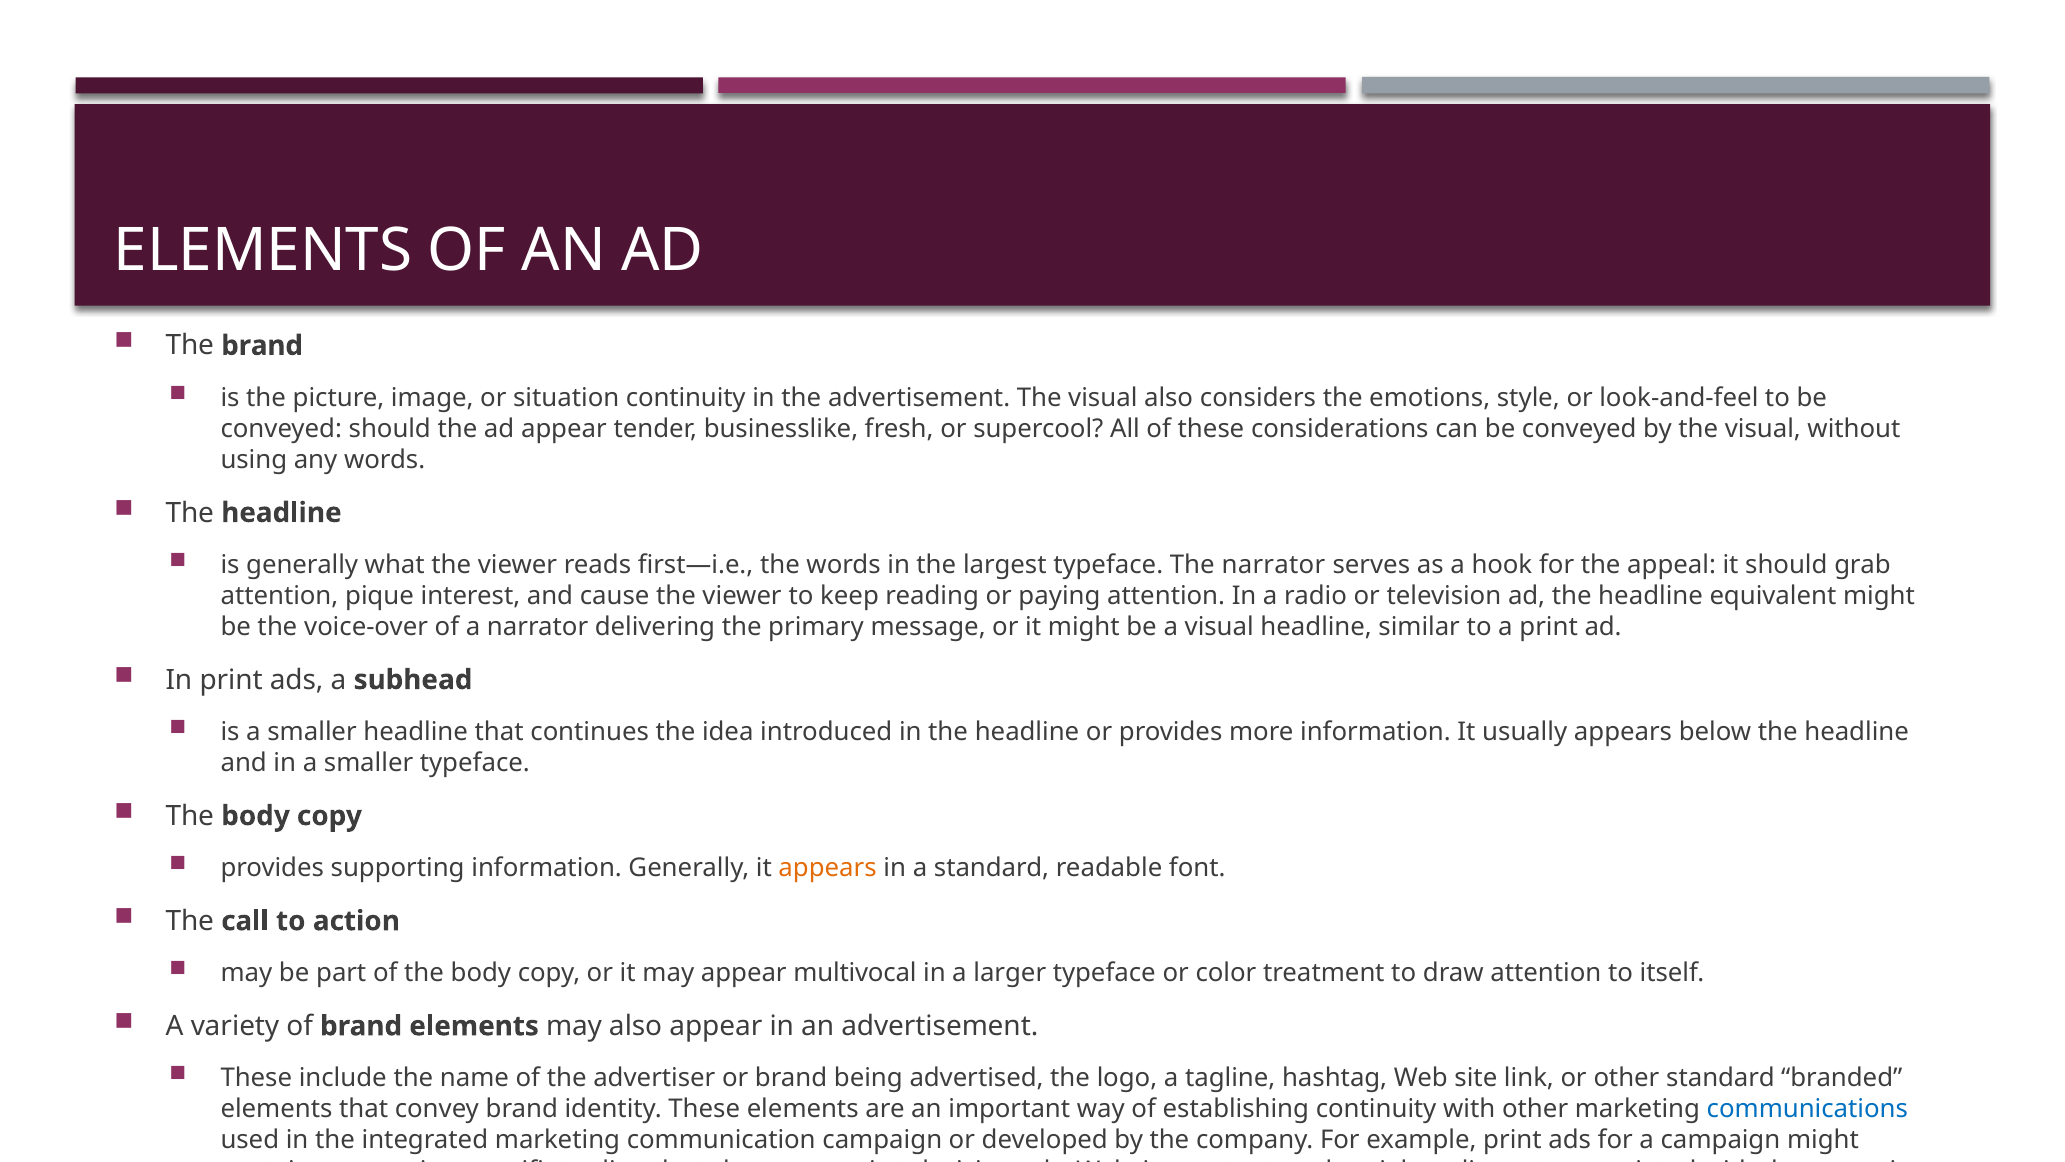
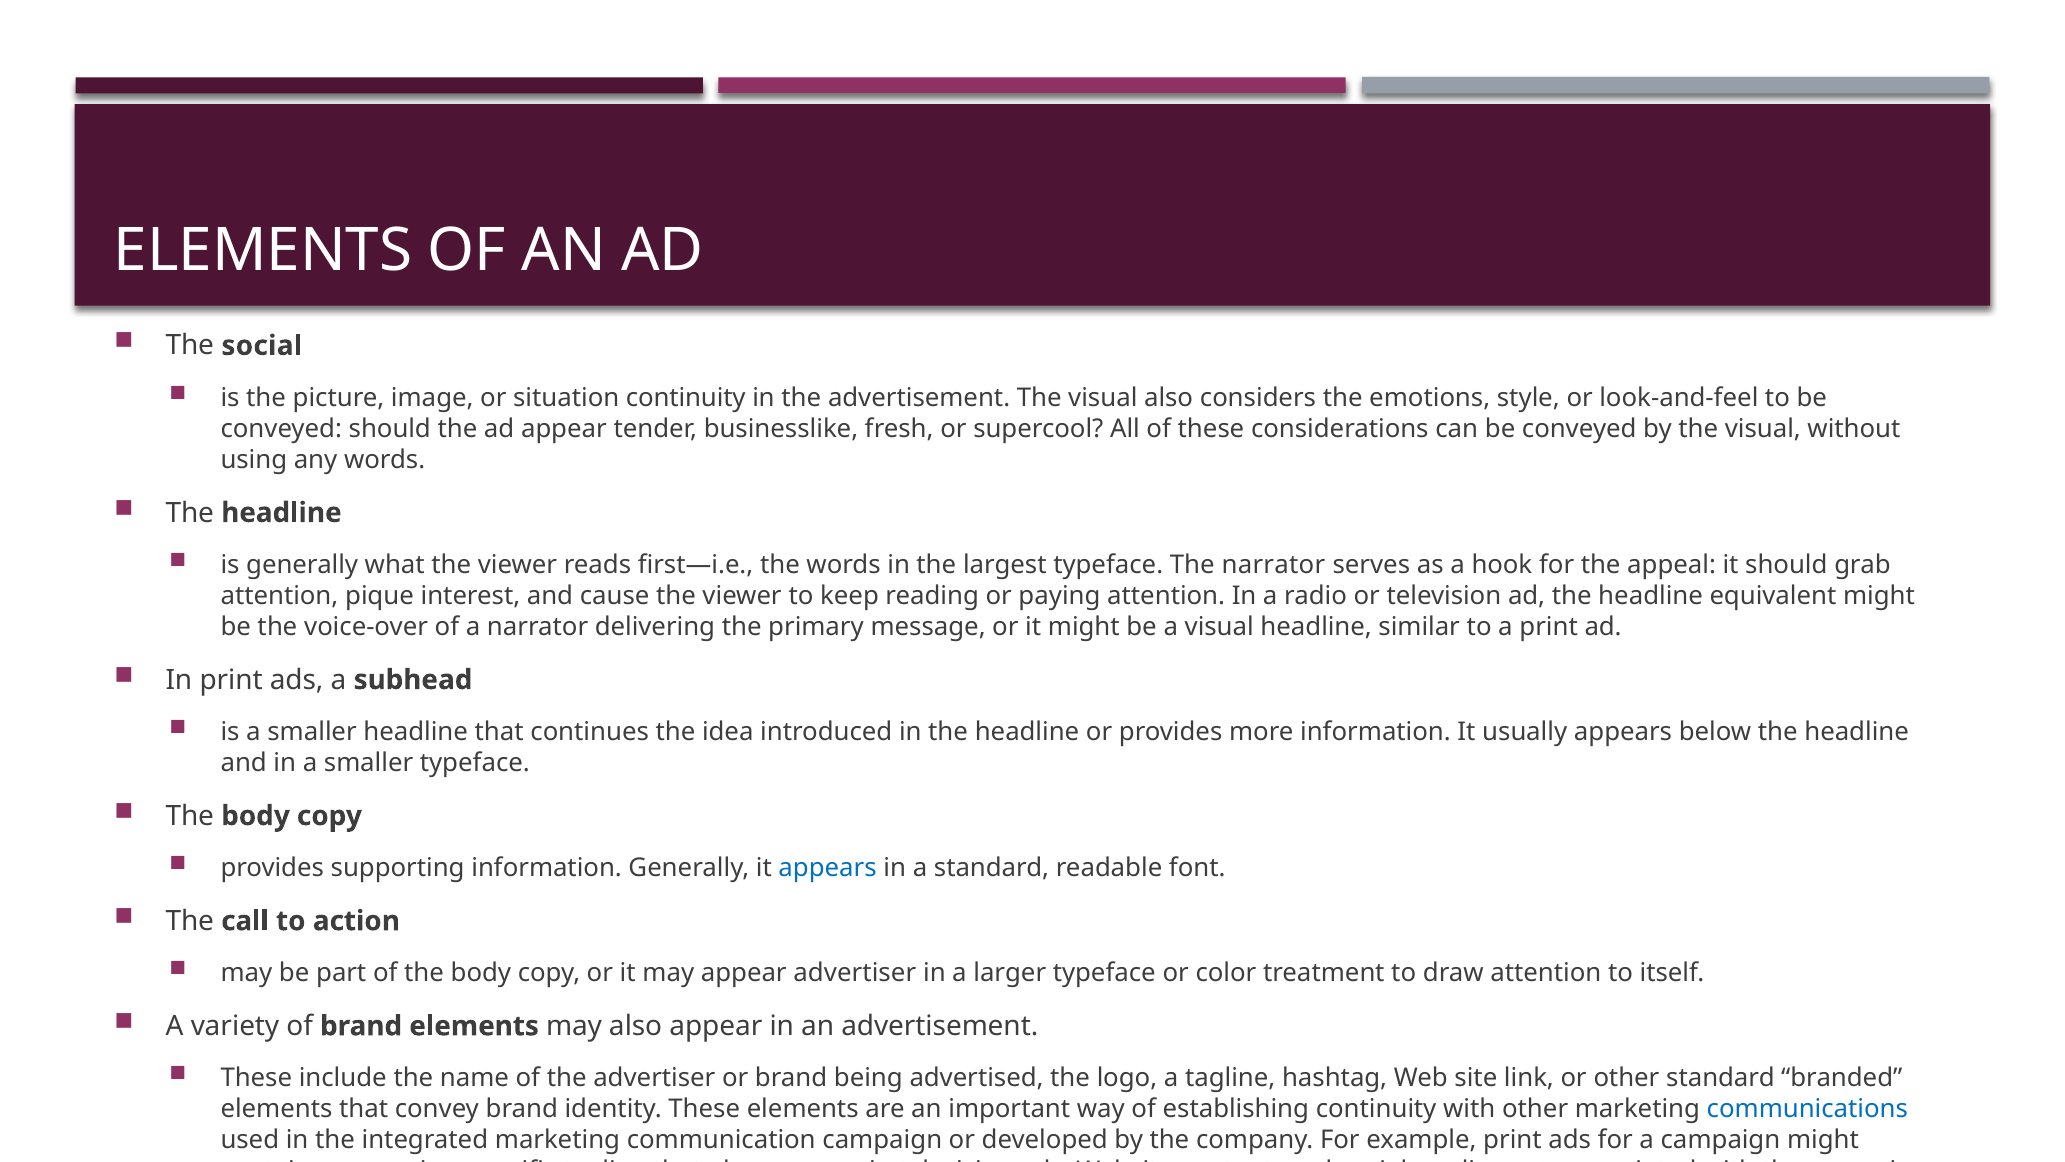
The brand: brand -> social (262, 346)
appears colour: orange -> blue (828, 868)
appear multivocal: multivocal -> advertiser (855, 973)
